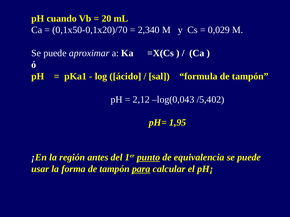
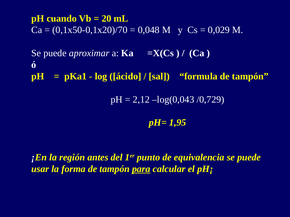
2,340: 2,340 -> 0,048 (149, 30)
/5,402: /5,402 -> /0,729 (210, 100)
punto underline: present -> none (148, 158)
